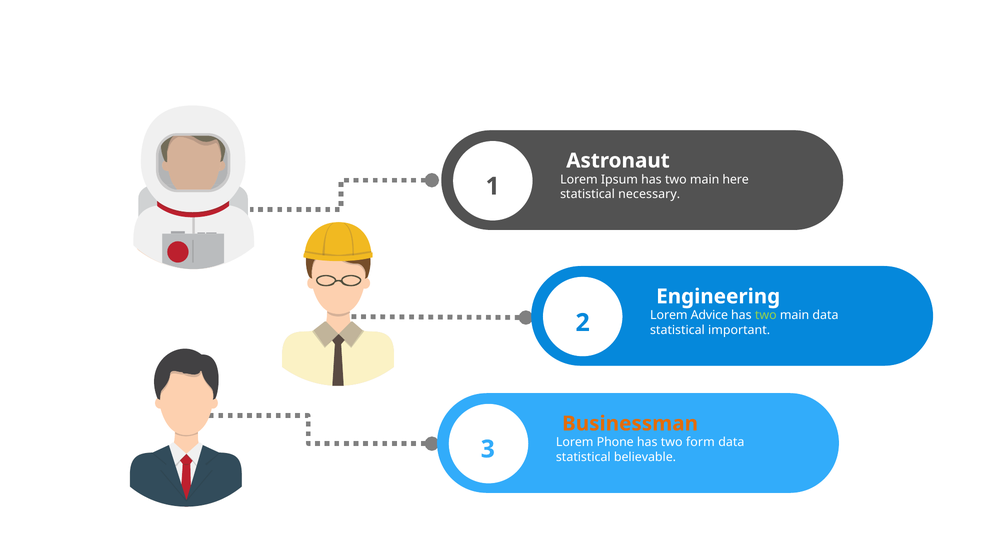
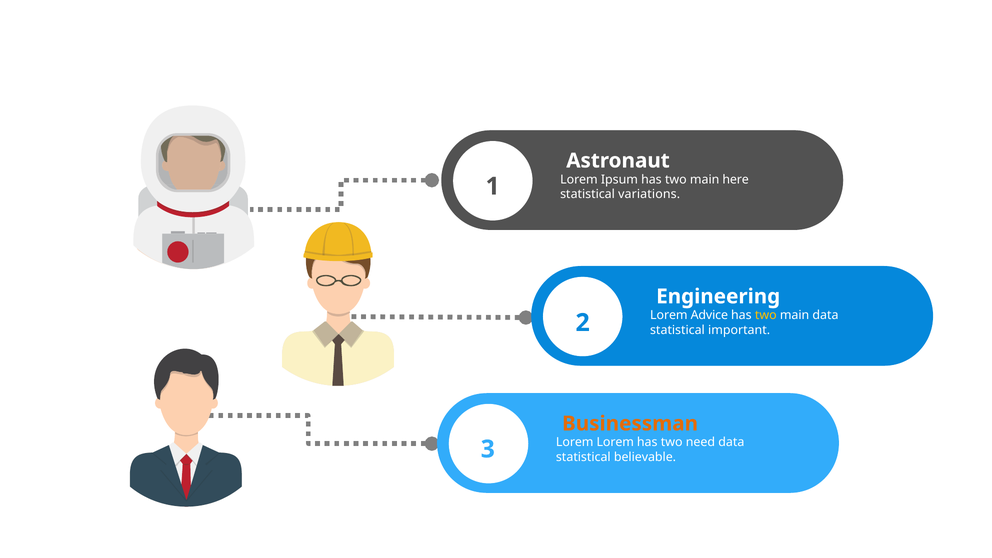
necessary: necessary -> variations (649, 194)
two colour: light green -> yellow (766, 315)
Lorem Phone: Phone -> Lorem (615, 442)
form: form -> need (700, 442)
